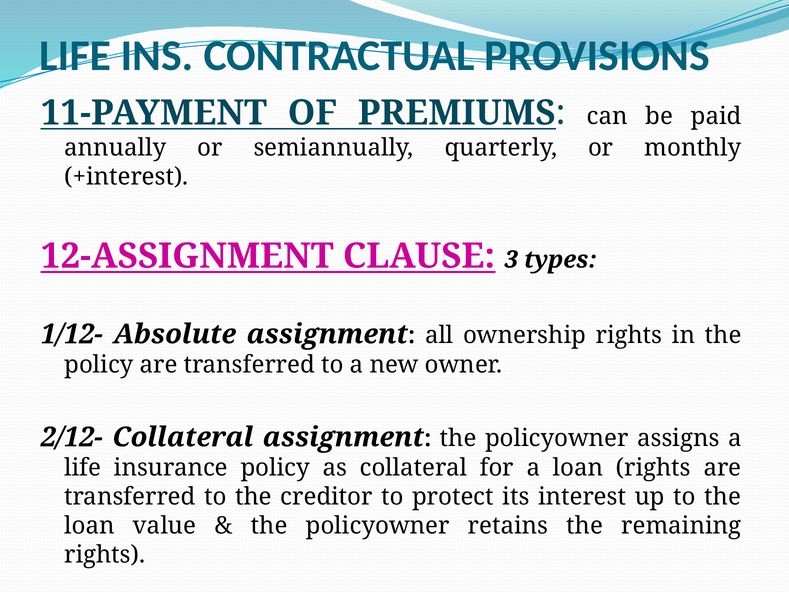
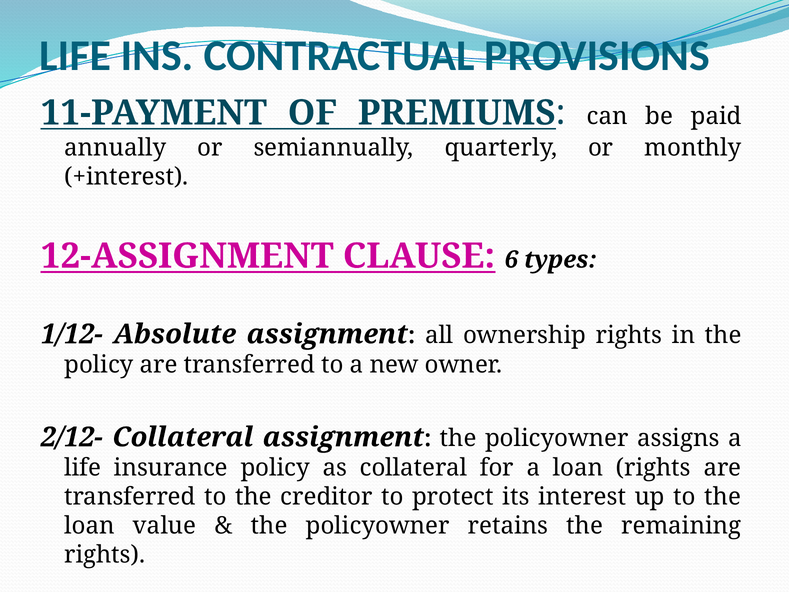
3: 3 -> 6 (511, 260)
